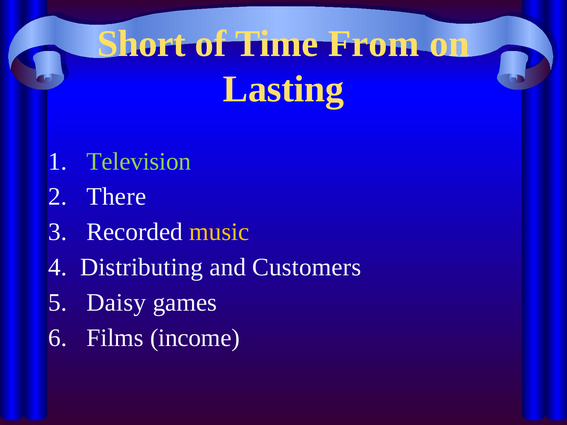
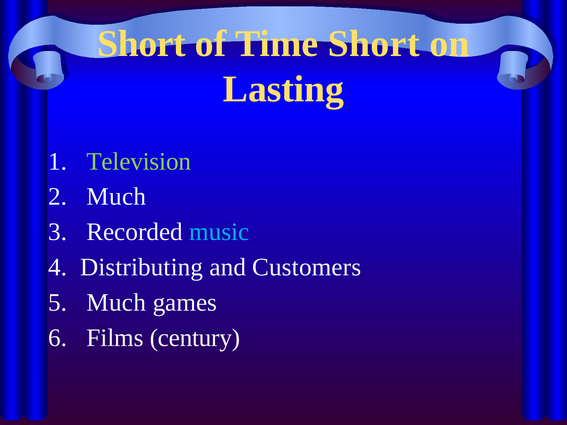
Time From: From -> Short (374, 44)
There: There -> Much (116, 197)
music colour: yellow -> light blue (219, 232)
Daisy: Daisy -> Much (116, 303)
income: income -> century (195, 338)
